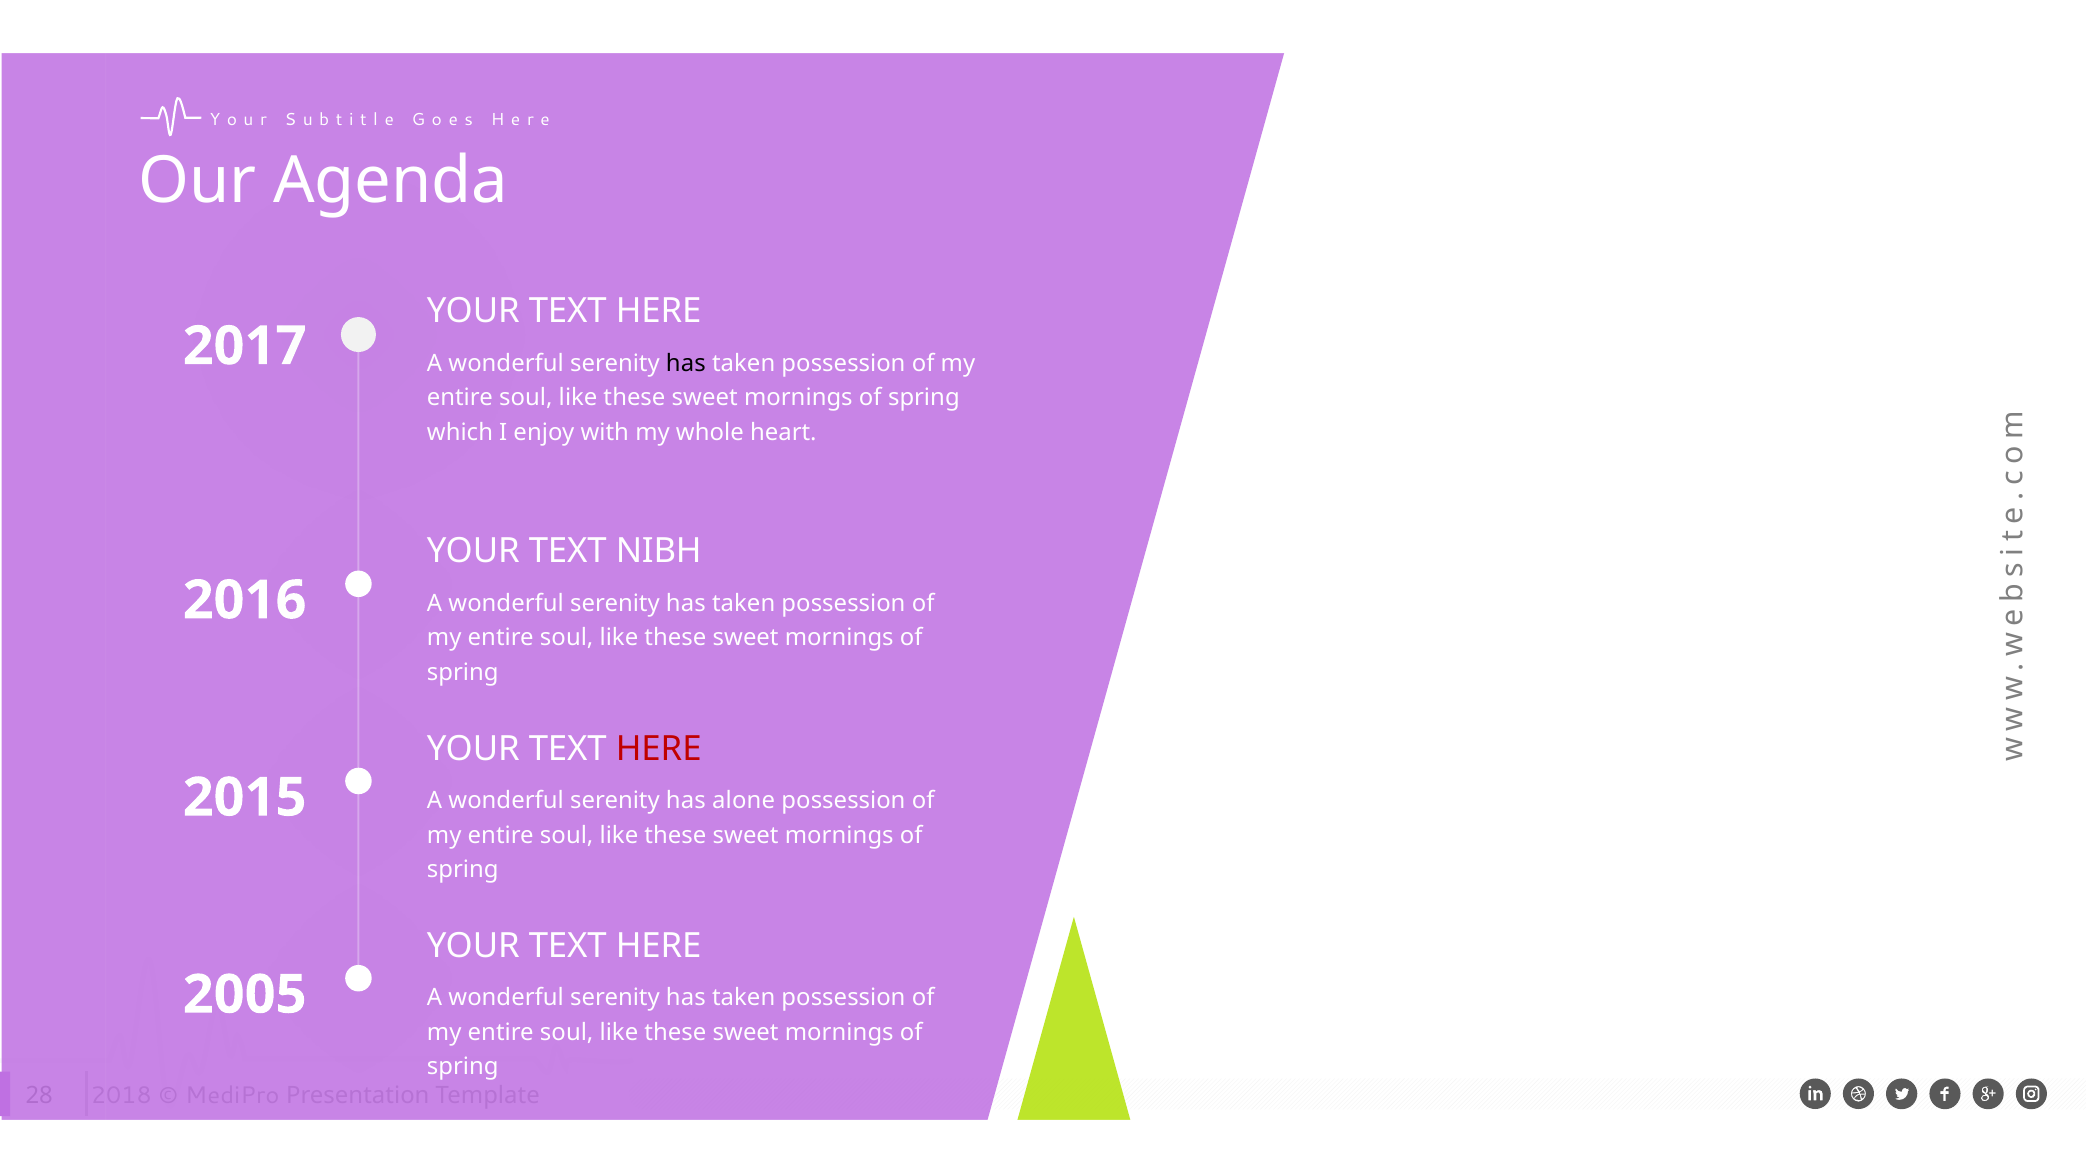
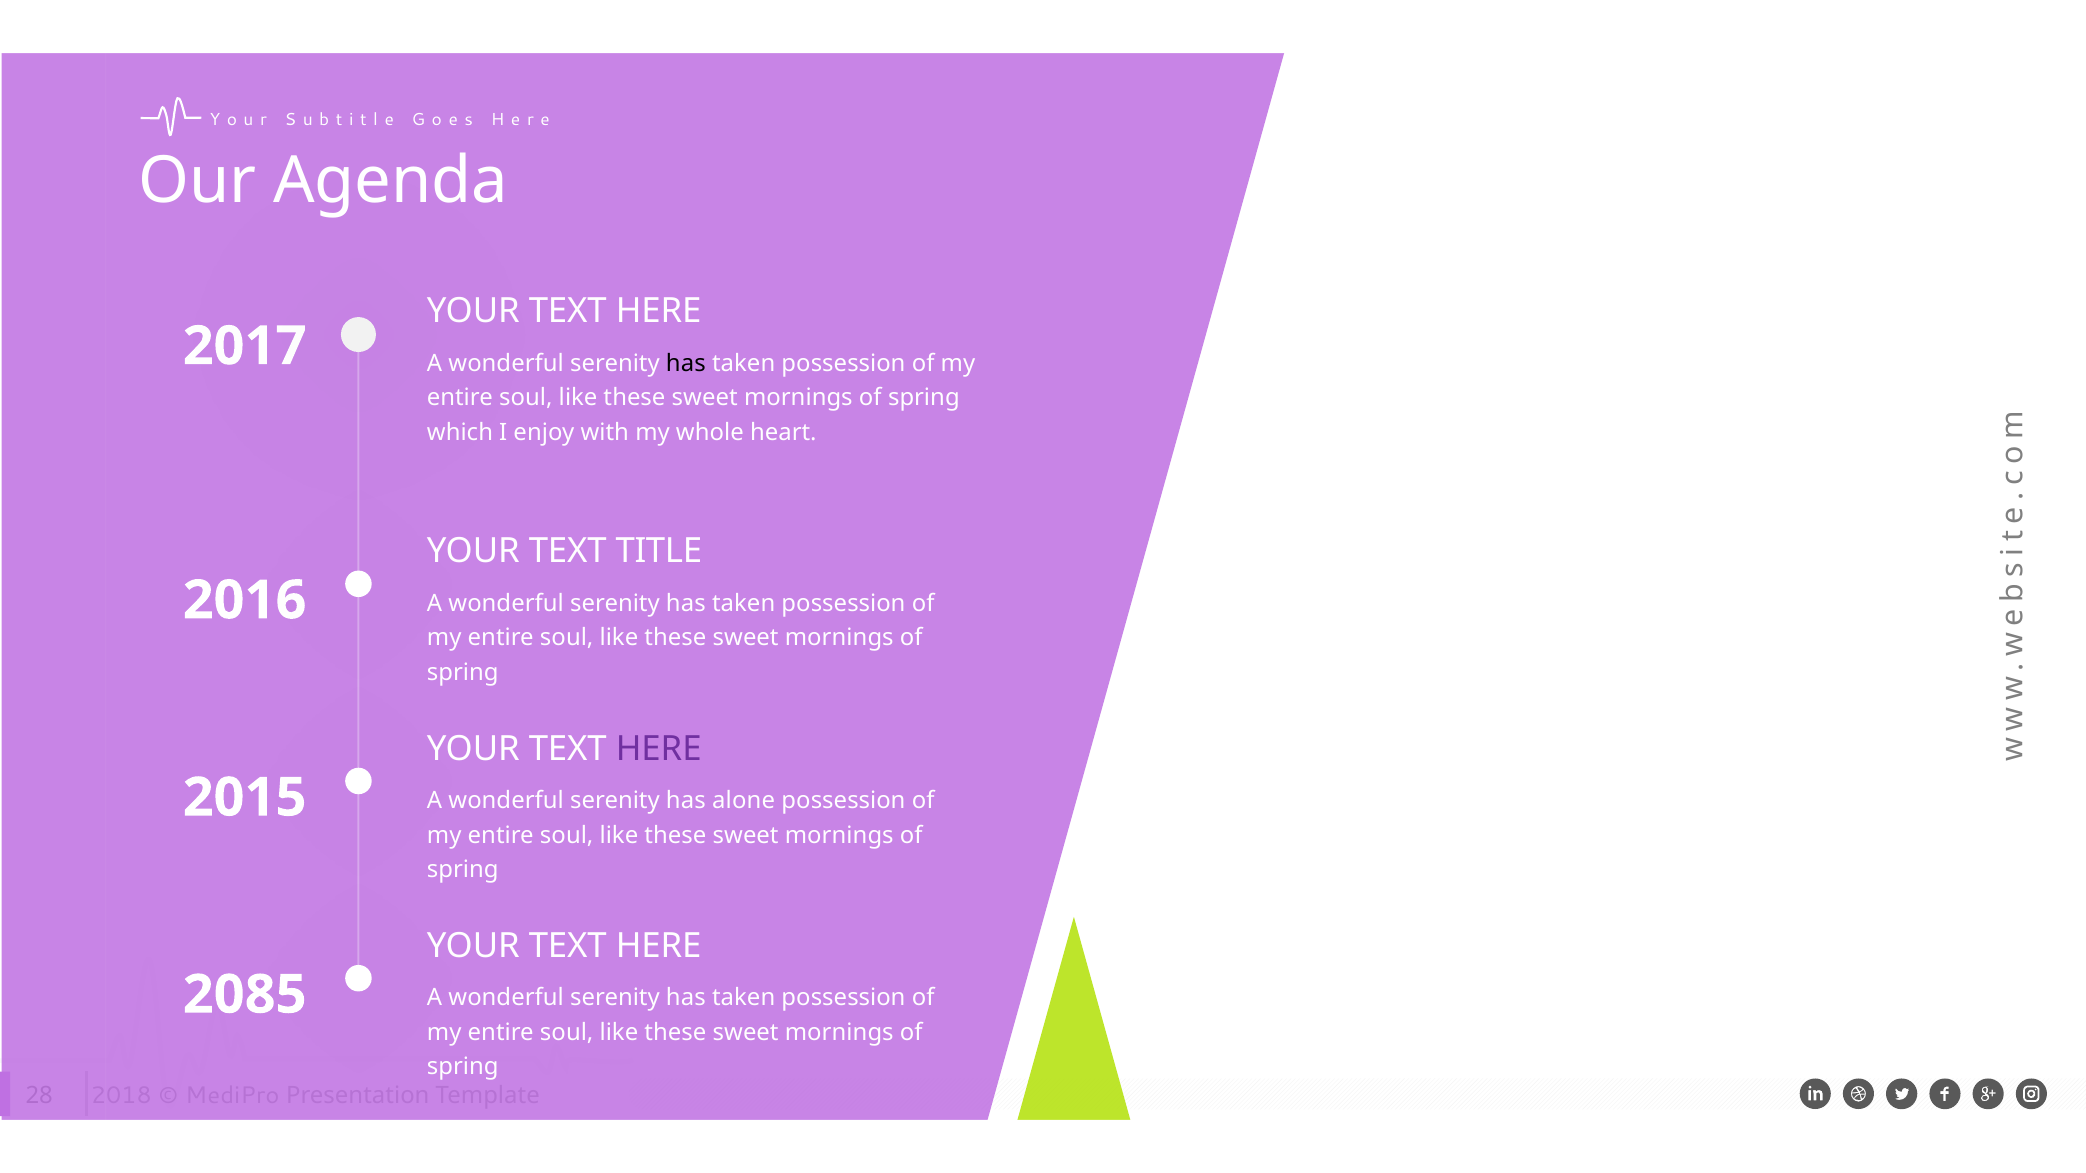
NIBH: NIBH -> TITLE (659, 552)
HERE colour: red -> purple (659, 749)
2005: 2005 -> 2085 (245, 995)
